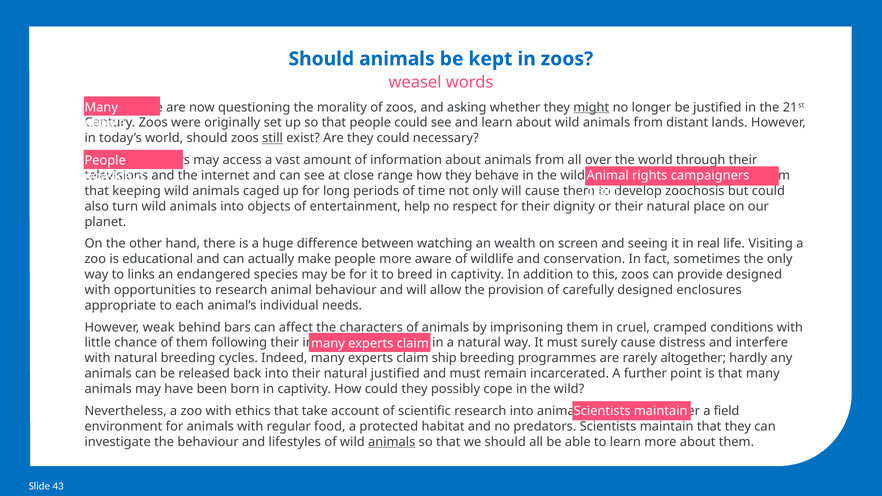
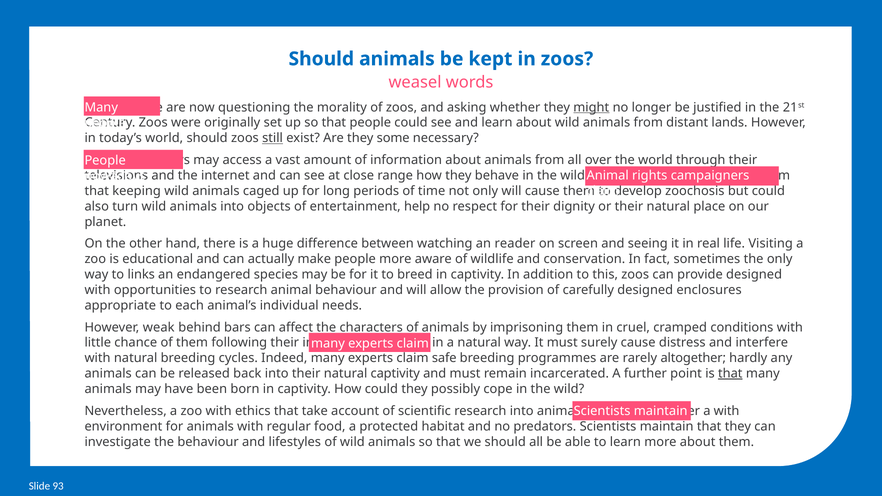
they could: could -> some (393, 138)
wealth: wealth -> reader (515, 244)
ship: ship -> safe (444, 358)
natural justified: justified -> captivity (395, 374)
that underline: none -> present (730, 374)
a field: field -> with (727, 411)
animals underline: present -> none (392, 442)
43: 43 -> 93 (58, 486)
